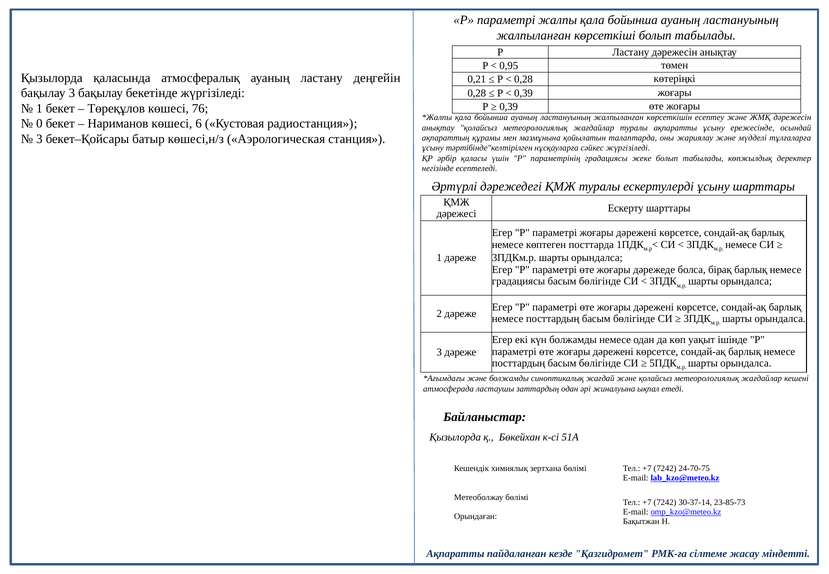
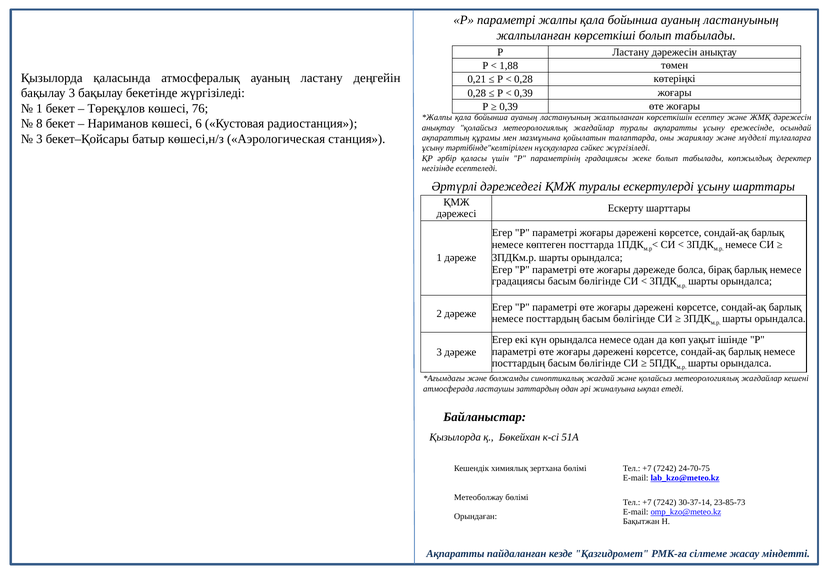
0,95: 0,95 -> 1,88 (509, 66)
0: 0 -> 8 (39, 124)
күн болжамды: болжамды -> орындалса (573, 340)
